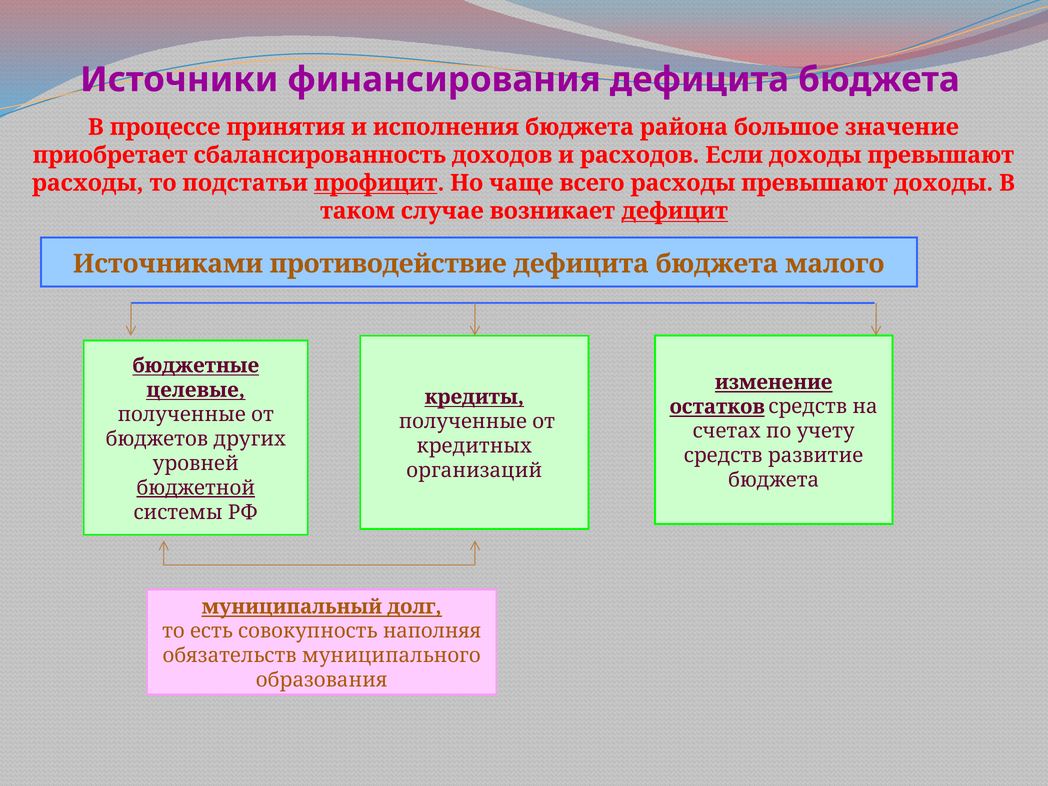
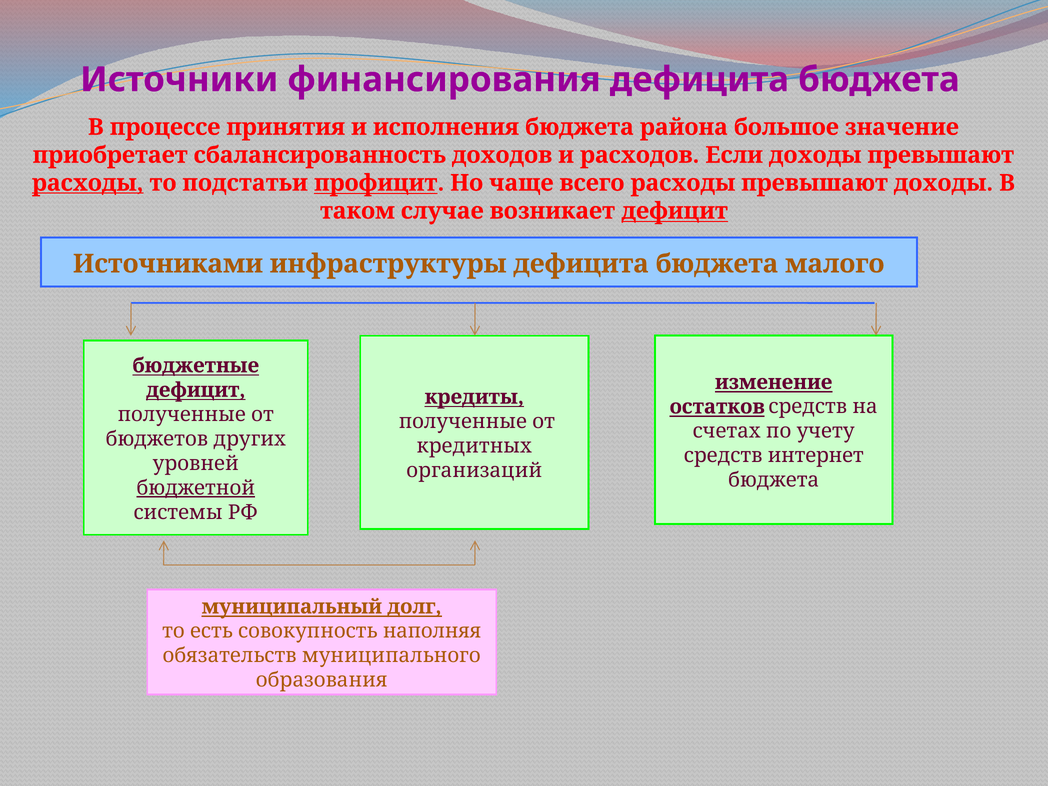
расходы underline: none -> present (88, 183)
противодействие: противодействие -> инфраструктуры (388, 264)
целевые: целевые -> дефицит (196, 390)
развитие: развитие -> интернет (816, 456)
